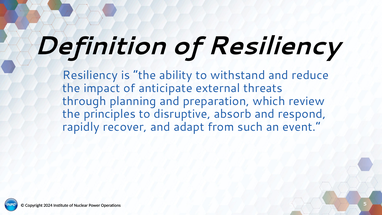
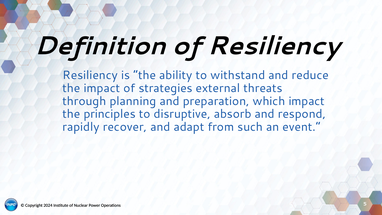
anticipate: anticipate -> strategies (166, 88)
which review: review -> impact (307, 101)
